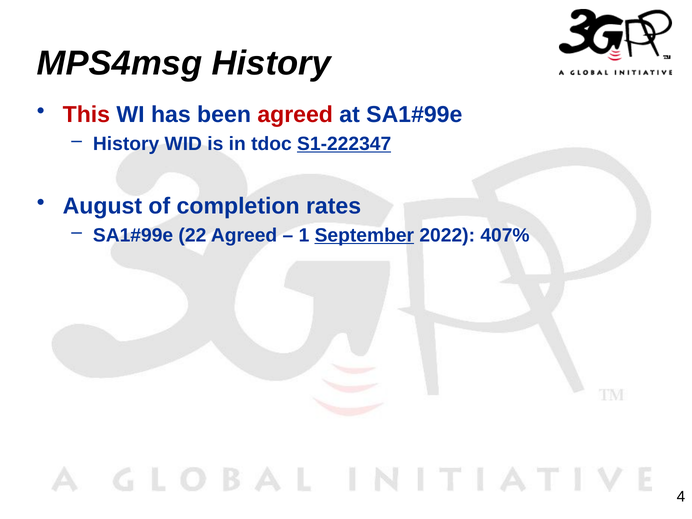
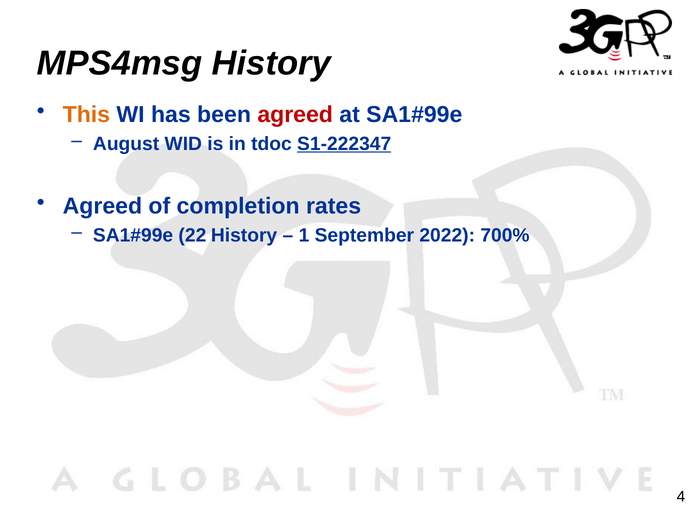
This colour: red -> orange (86, 115)
History: History -> August (126, 144)
August: August -> Agreed (102, 206)
22 Agreed: Agreed -> History (244, 235)
September underline: present -> none (364, 235)
407%: 407% -> 700% (505, 235)
